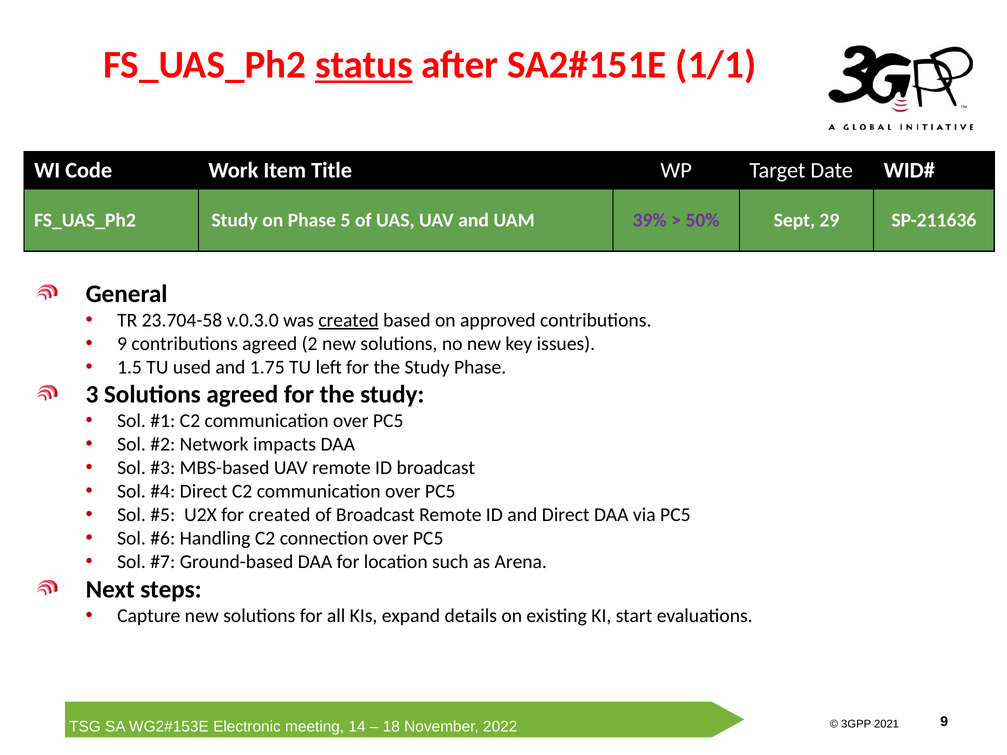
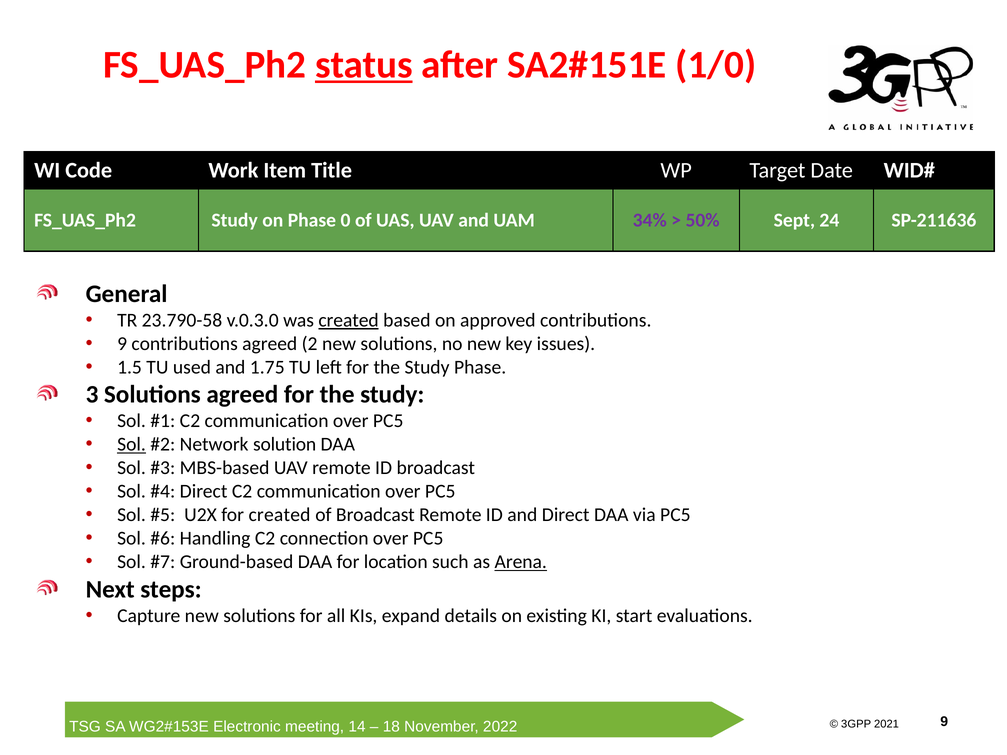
1/1: 1/1 -> 1/0 (716, 65)
5: 5 -> 0 (346, 220)
39%: 39% -> 34% (650, 220)
29: 29 -> 24 (829, 220)
23.704-58: 23.704-58 -> 23.790-58 (182, 320)
Sol underline: none -> present (132, 445)
impacts: impacts -> solution (285, 445)
Arena underline: none -> present (521, 562)
